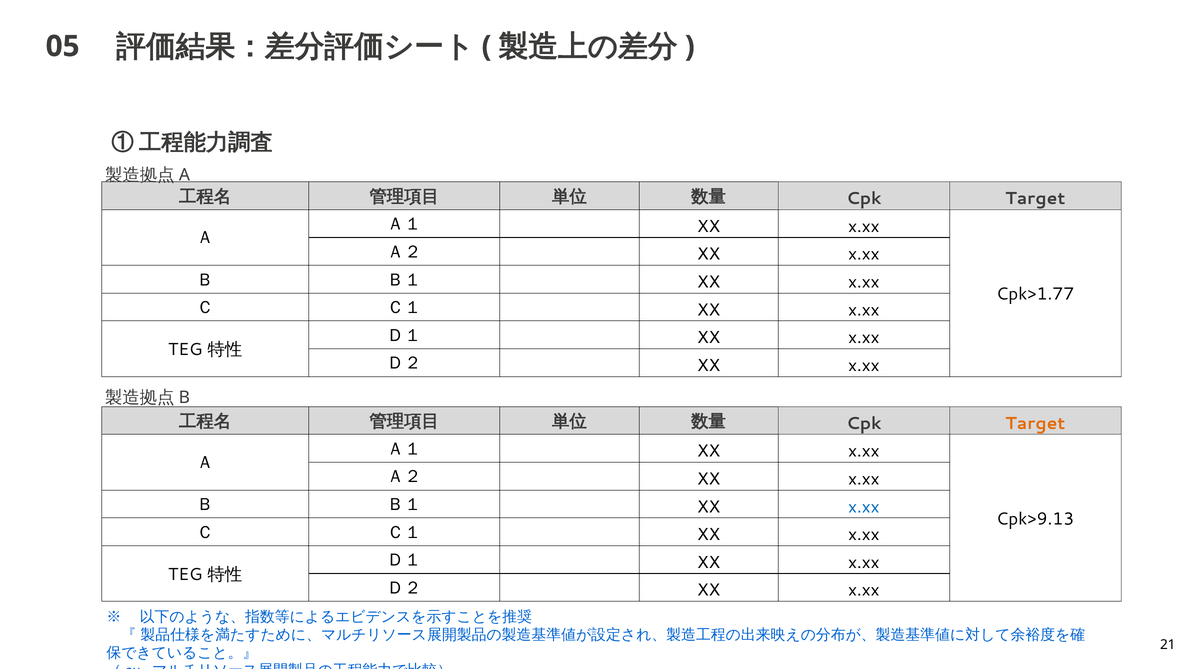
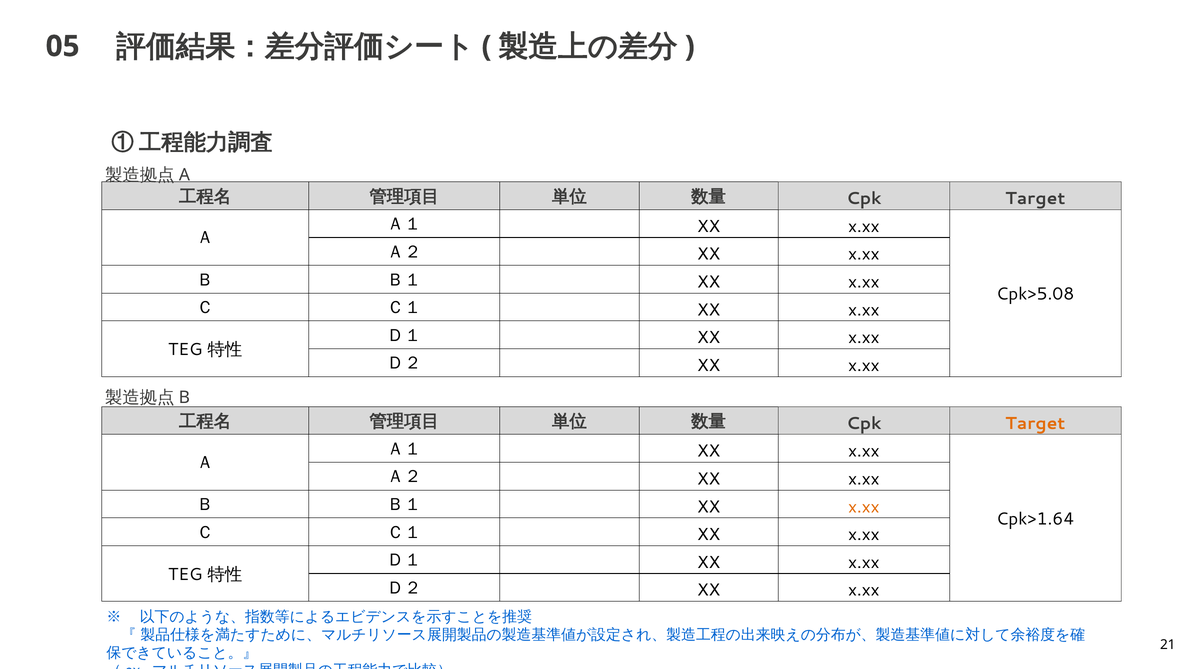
Cpk>1.77: Cpk>1.77 -> Cpk>5.08 (1035, 294)
x.xx colour: blue -> orange (864, 507)
Cpk>9.13: Cpk>9.13 -> Cpk>1.64 (1035, 519)
